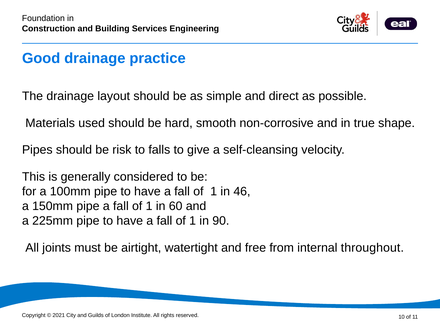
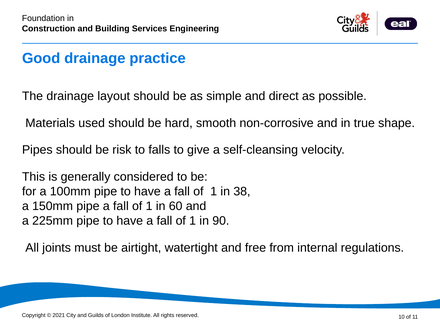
46: 46 -> 38 (242, 192)
throughout: throughout -> regulations (372, 248)
